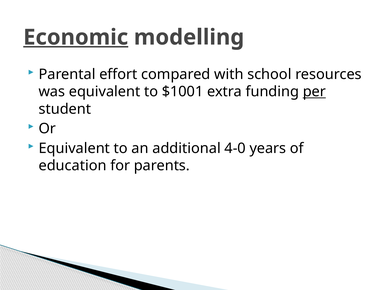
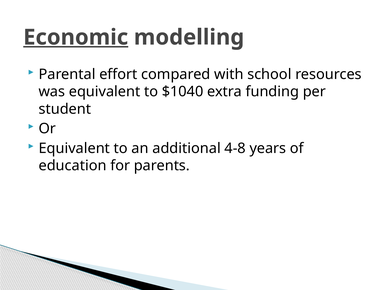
$1001: $1001 -> $1040 (183, 92)
per underline: present -> none (314, 92)
4-0: 4-0 -> 4-8 (235, 148)
